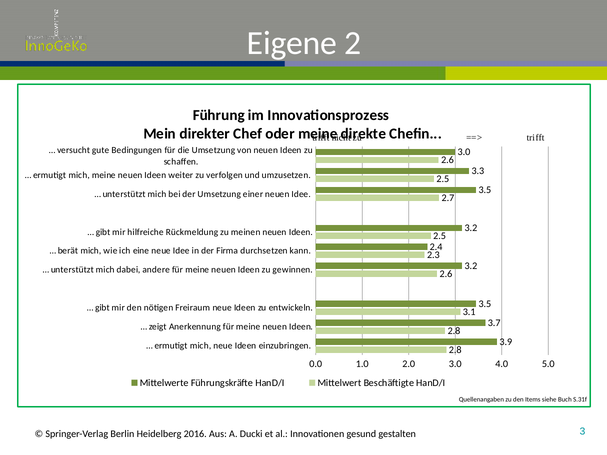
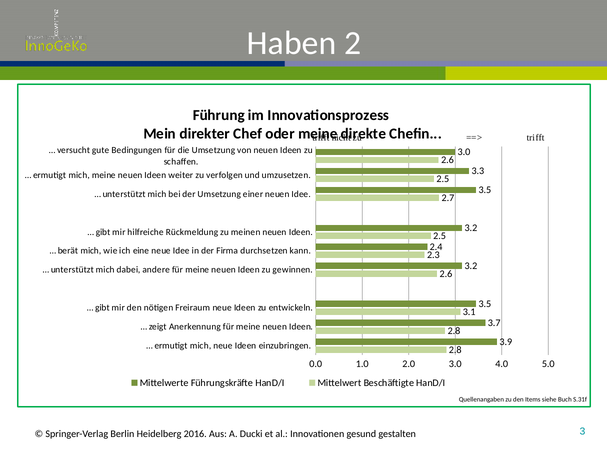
Eigene: Eigene -> Haben (292, 43)
